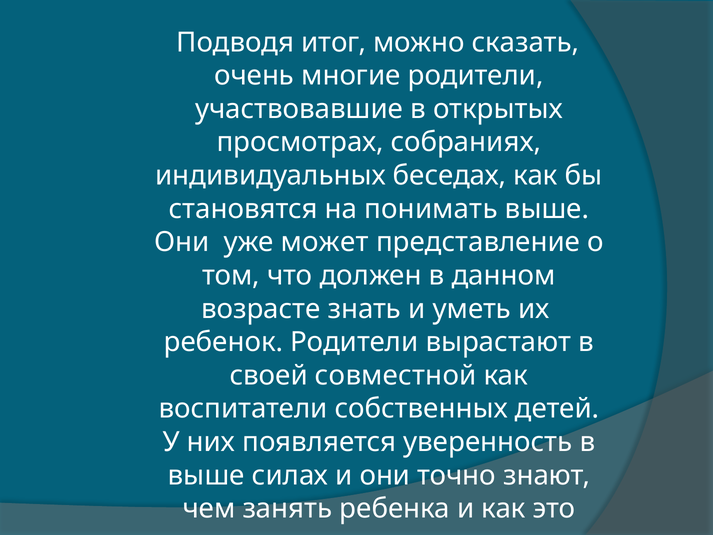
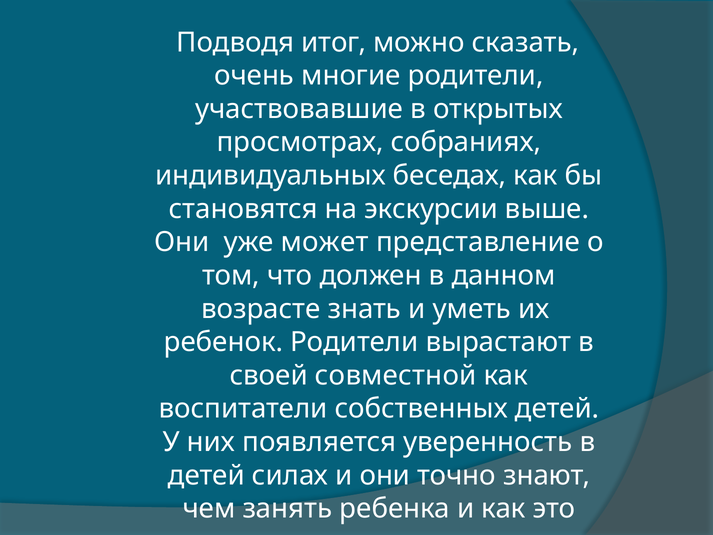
понимать: понимать -> экскурсии (431, 209)
выше: выше -> детей (206, 475)
